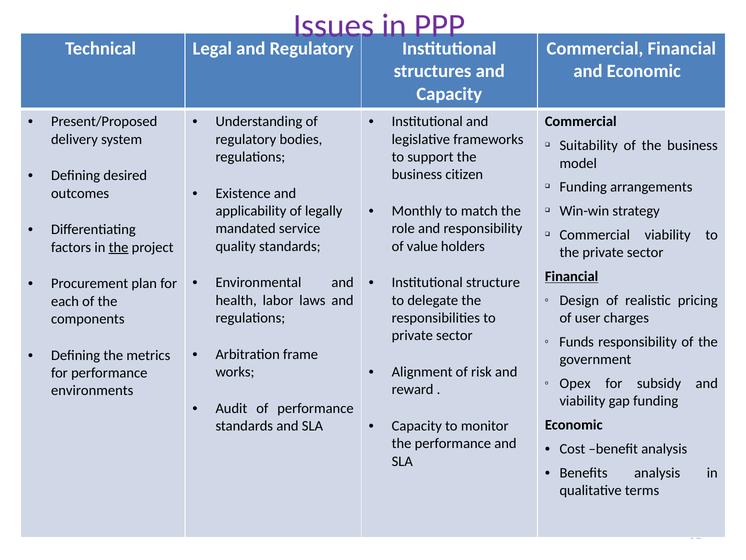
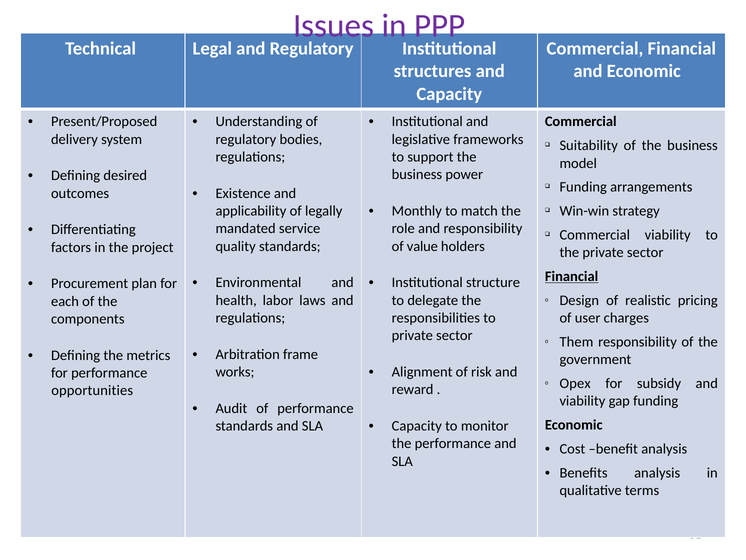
citizen: citizen -> power (464, 174)
the underline: present -> none (119, 247)
Funds: Funds -> Them (576, 342)
environments: environments -> opportunities (92, 390)
